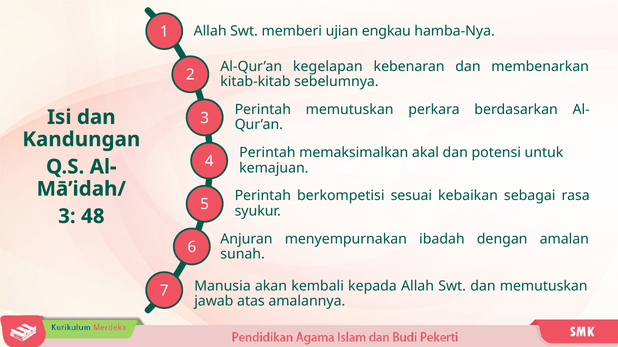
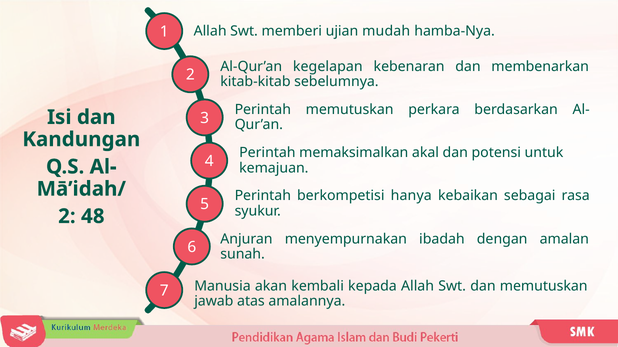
engkau: engkau -> mudah (386, 31)
sesuai: sesuai -> hanya (411, 196)
3: 3 -> 2 (67, 217)
